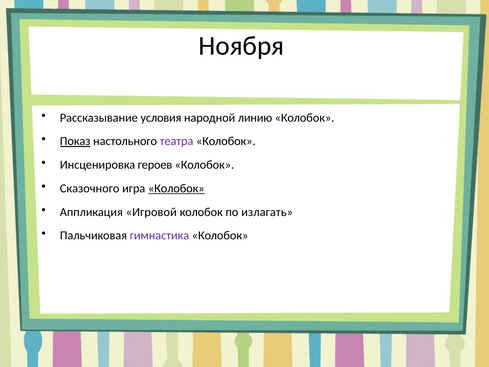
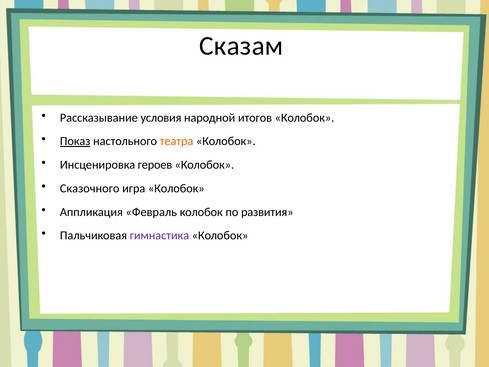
Ноября: Ноября -> Сказам (241, 46)
линию: линию -> итогов (255, 118)
театра colour: purple -> orange (177, 141)
Колобок underline: present -> none (176, 188)
Игровой: Игровой -> Февраль (151, 212)
излагать: излагать -> развития (267, 212)
